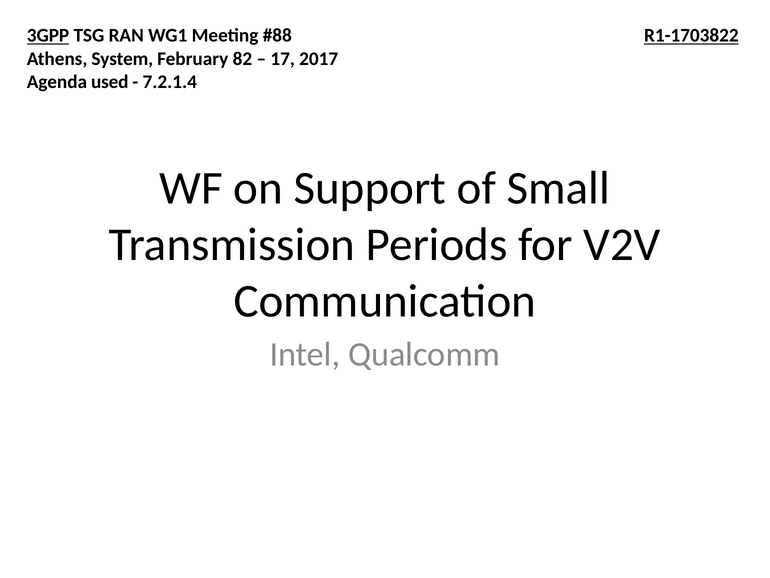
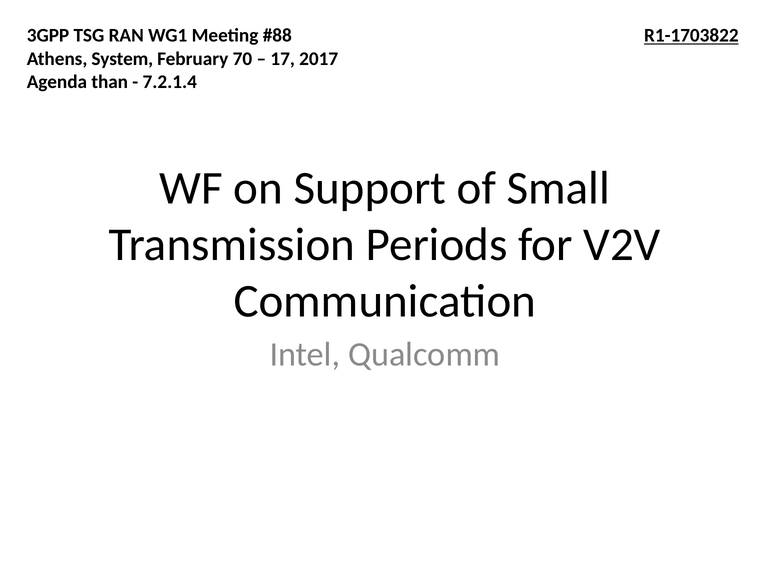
3GPP underline: present -> none (48, 36)
82: 82 -> 70 (242, 59)
used: used -> than (110, 82)
